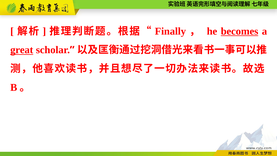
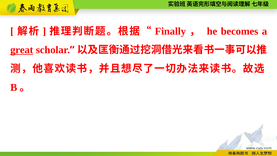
becomes underline: present -> none (240, 31)
